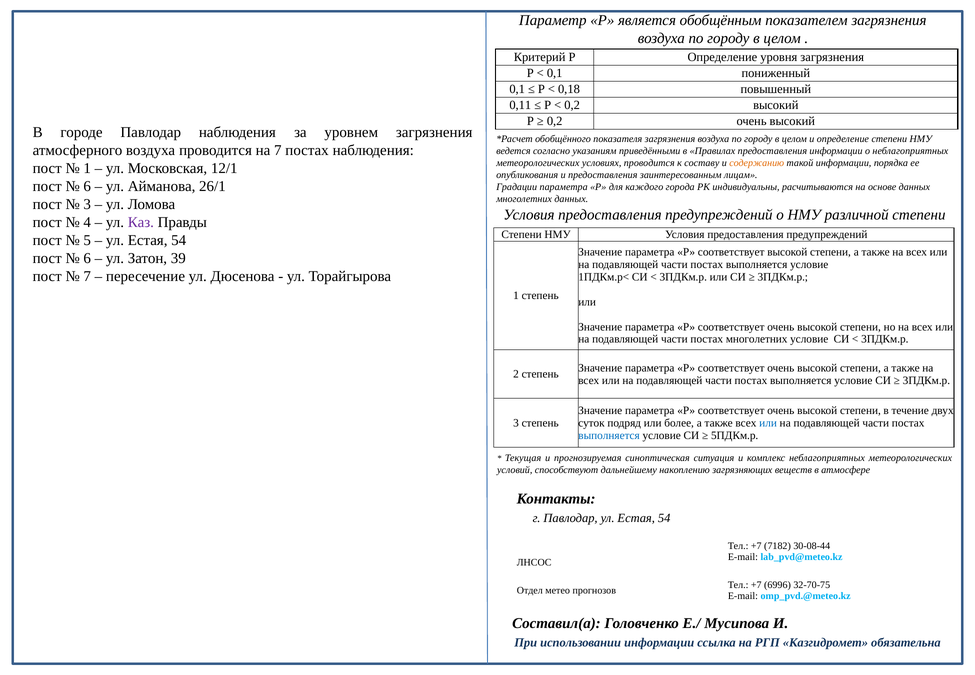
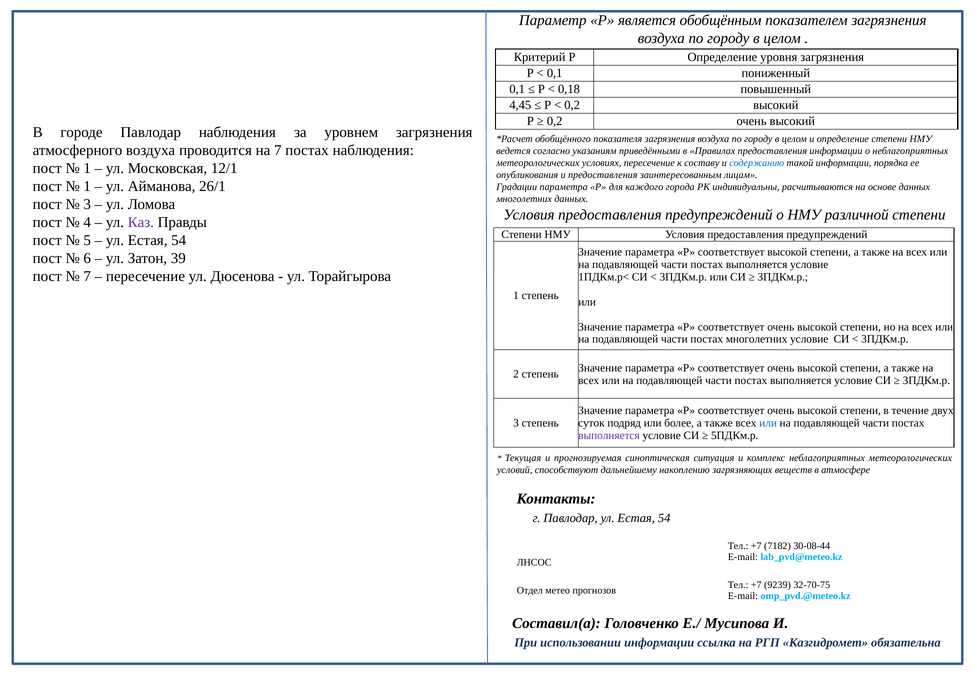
0,11: 0,11 -> 4,45 (520, 105)
условиях проводится: проводится -> пересечение (649, 163)
содержанию colour: orange -> blue (757, 163)
6: 6 -> 1 (87, 186)
выполняется colour: blue -> purple (609, 435)
6996: 6996 -> 9239 (777, 585)
